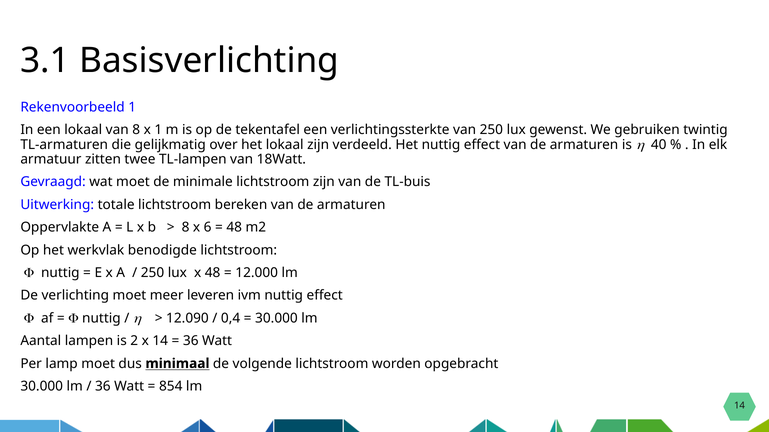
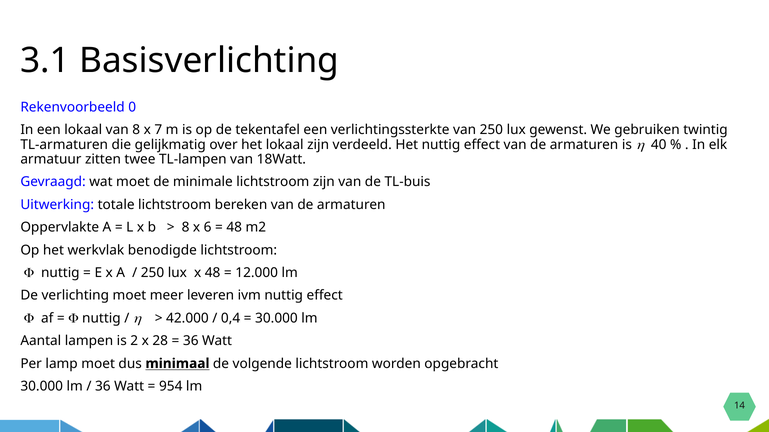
Rekenvoorbeeld 1: 1 -> 0 (132, 107)
x 1: 1 -> 7 (158, 130)
12.090: 12.090 -> 42.000 (187, 319)
x 14: 14 -> 28 (160, 341)
854: 854 -> 954 (171, 387)
